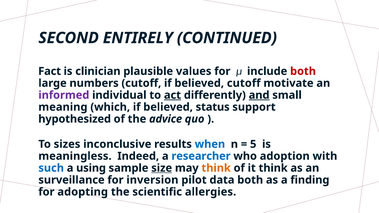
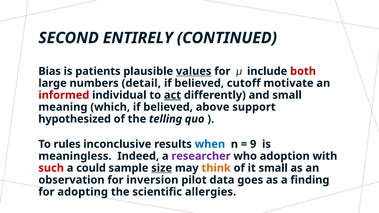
Fact: Fact -> Bias (50, 71)
clinician: clinician -> patients (98, 71)
values underline: none -> present (194, 71)
numbers cutoff: cutoff -> detail (141, 83)
informed colour: purple -> red (64, 95)
and underline: present -> none (259, 95)
status: status -> above (213, 107)
advice: advice -> telling (166, 119)
sizes: sizes -> rules (67, 144)
5: 5 -> 9 (253, 144)
researcher colour: blue -> purple (201, 156)
such colour: blue -> red (51, 168)
using: using -> could (91, 168)
it think: think -> small (273, 168)
surveillance: surveillance -> observation (71, 180)
data both: both -> goes (250, 180)
